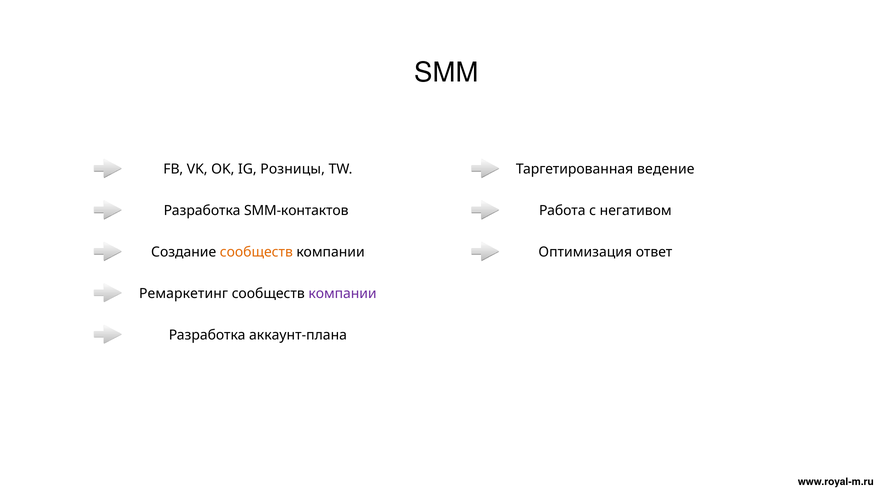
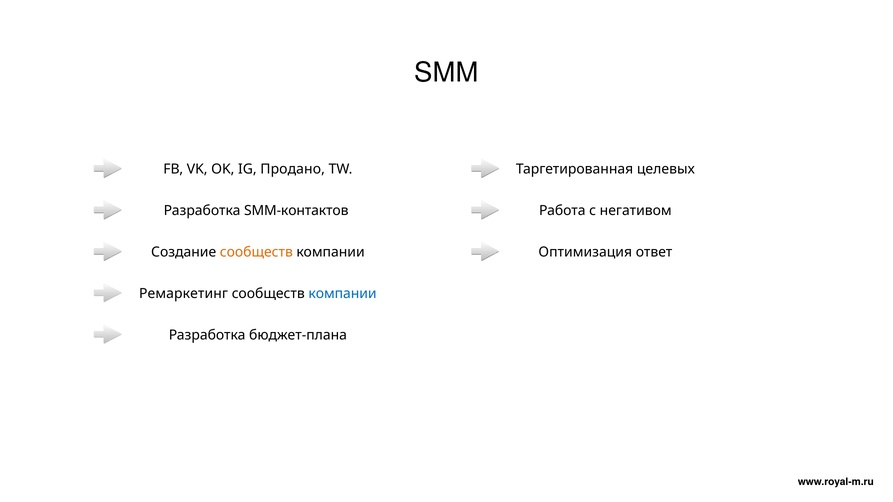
Розницы: Розницы -> Продано (293, 169)
ведение: ведение -> целевых (666, 169)
компании colour: purple -> blue (343, 294)
аккаунт-плана: аккаунт-плана -> бюджет-плана (298, 335)
